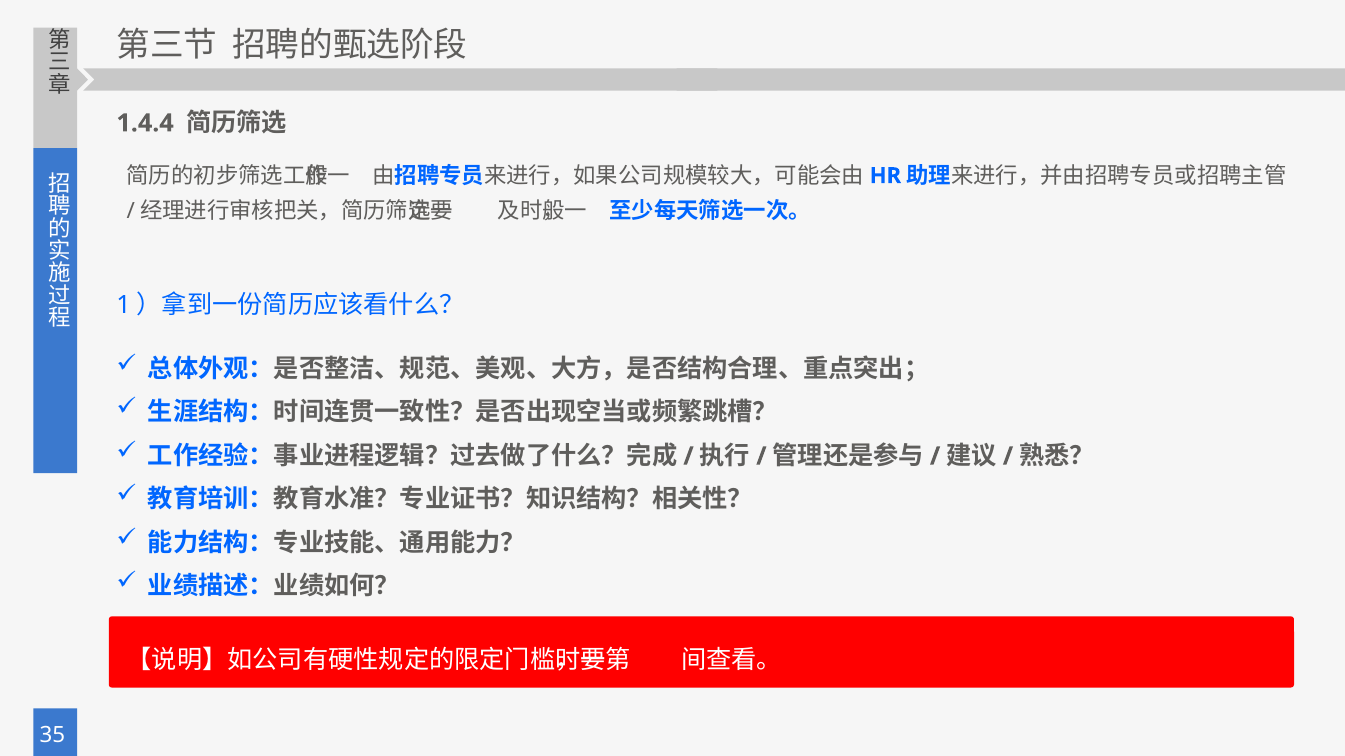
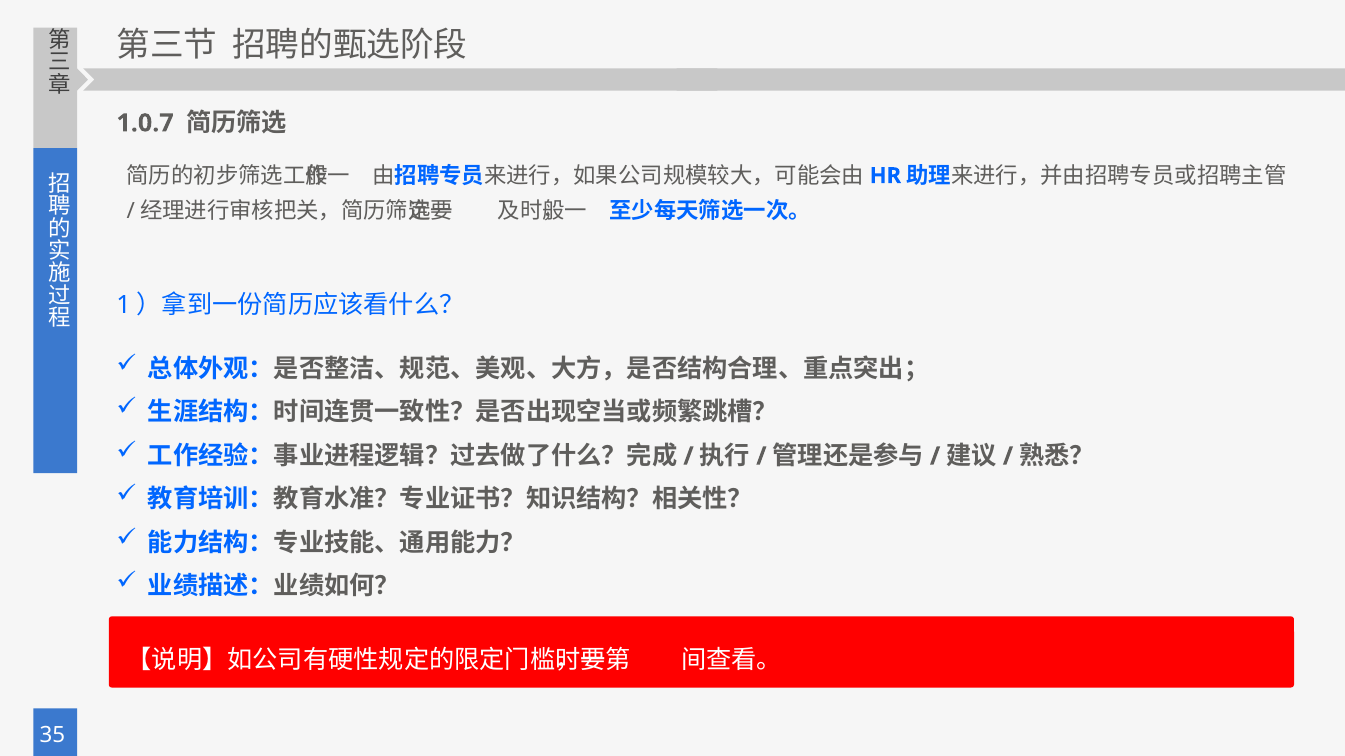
1.4.4: 1.4.4 -> 1.0.7 (145, 123)
